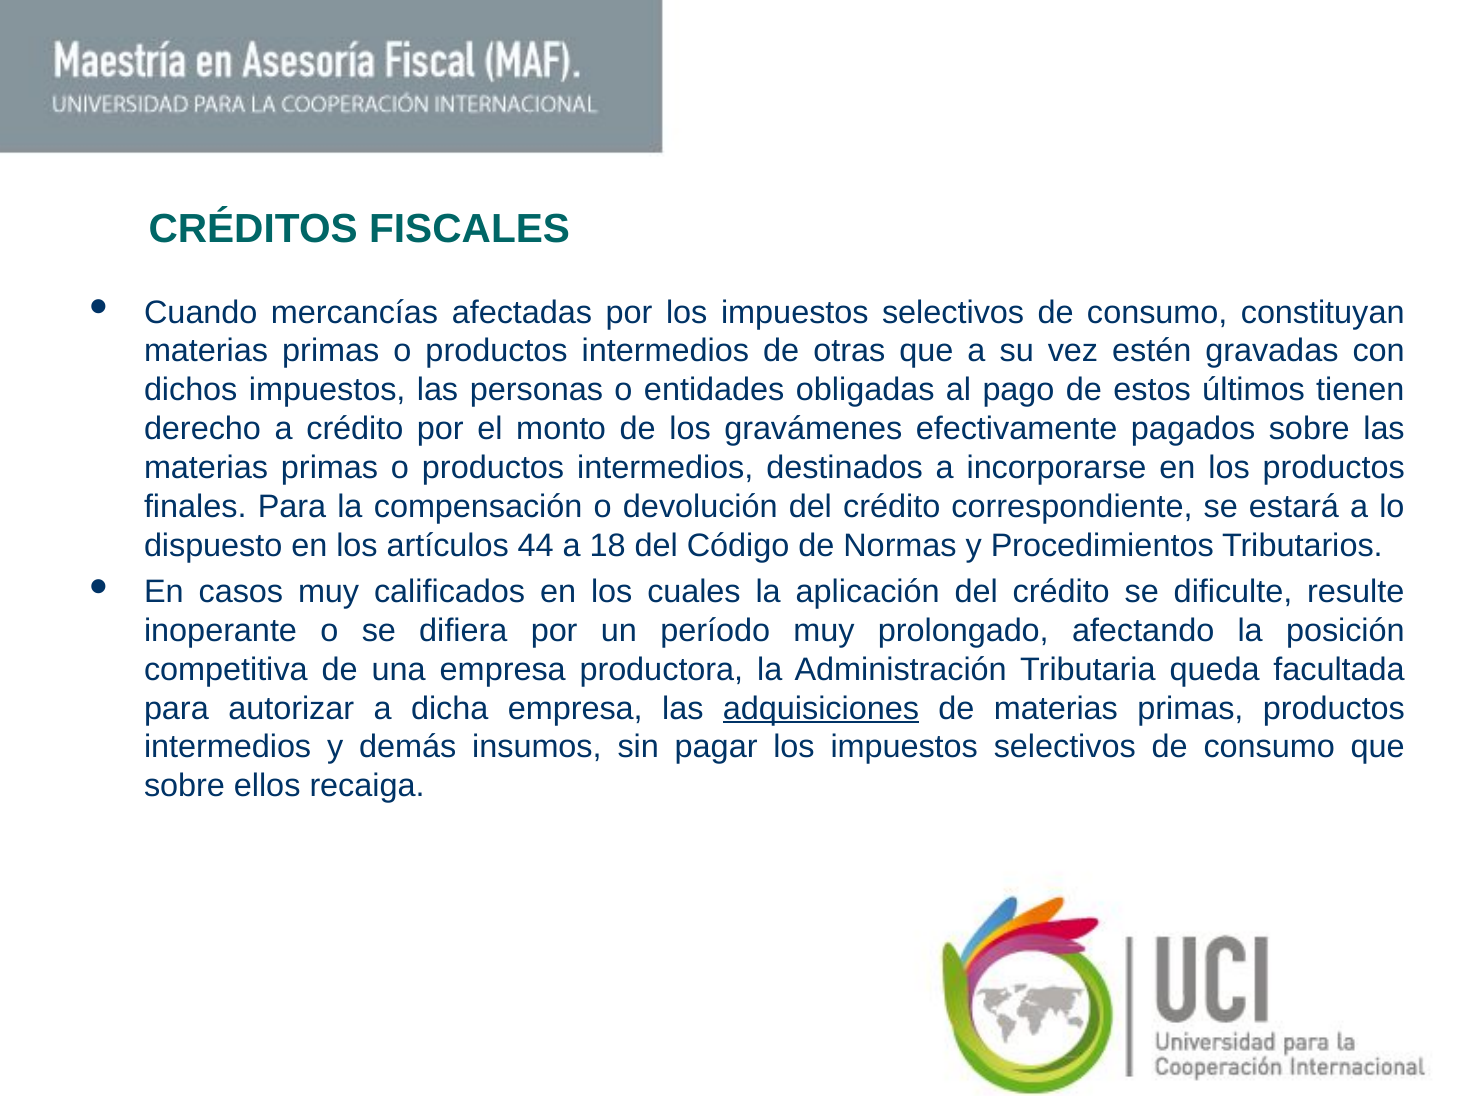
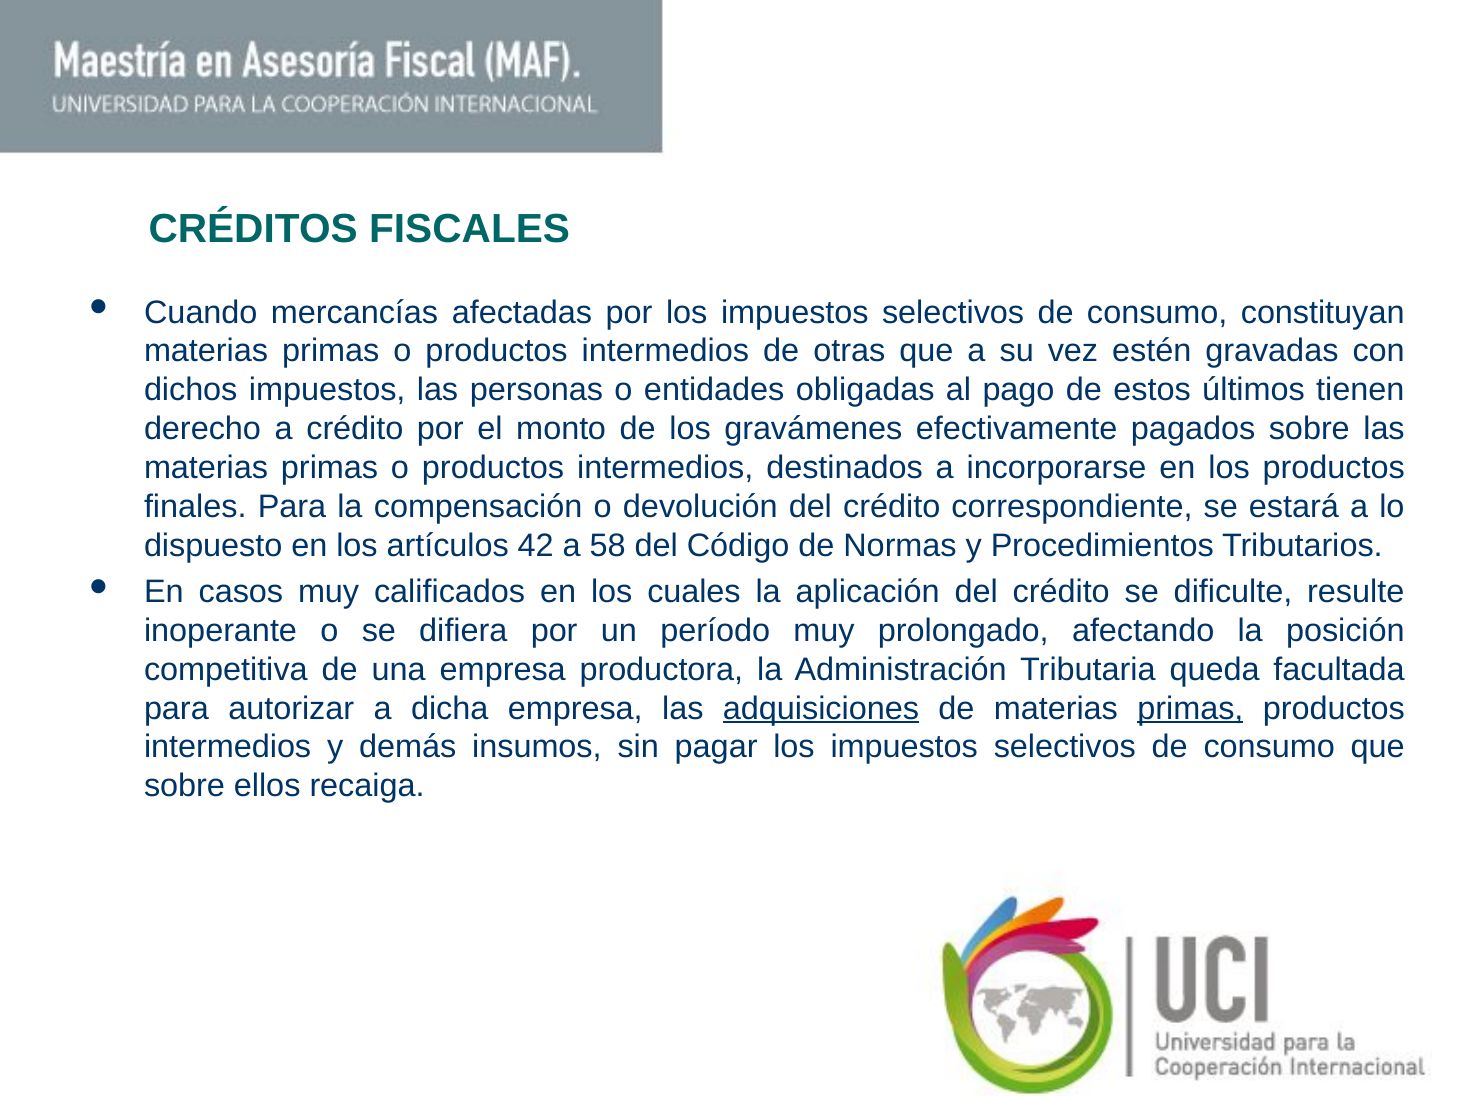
44: 44 -> 42 (536, 546)
18: 18 -> 58 (608, 546)
primas underline: none -> present (1190, 708)
